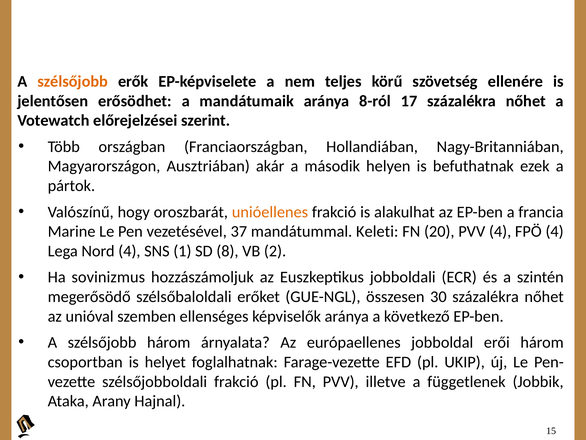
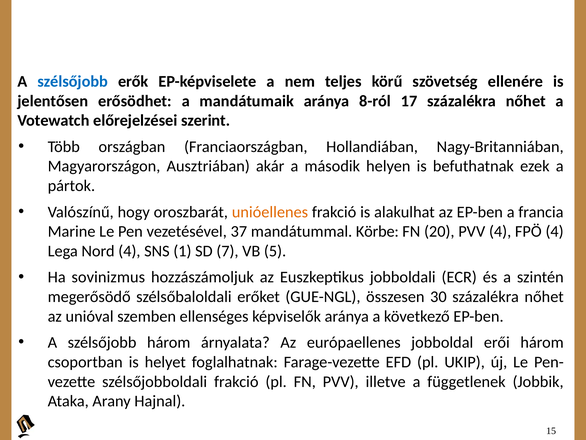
szélsőjobb colour: orange -> blue (73, 81)
Keleti: Keleti -> Körbe (377, 231)
8: 8 -> 7 (227, 251)
2: 2 -> 5 (275, 251)
